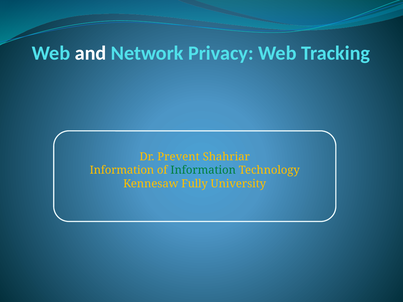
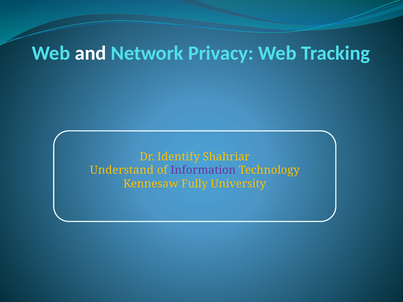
Prevent: Prevent -> Identify (179, 157)
Information: Information -> Understand (122, 170)
Information colour: green -> purple (203, 170)
